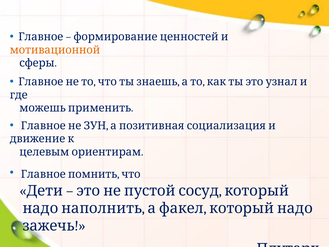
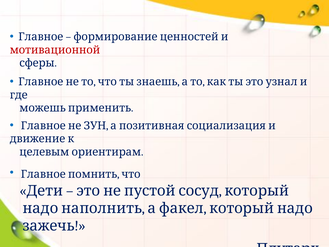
мотивационной colour: orange -> red (55, 50)
